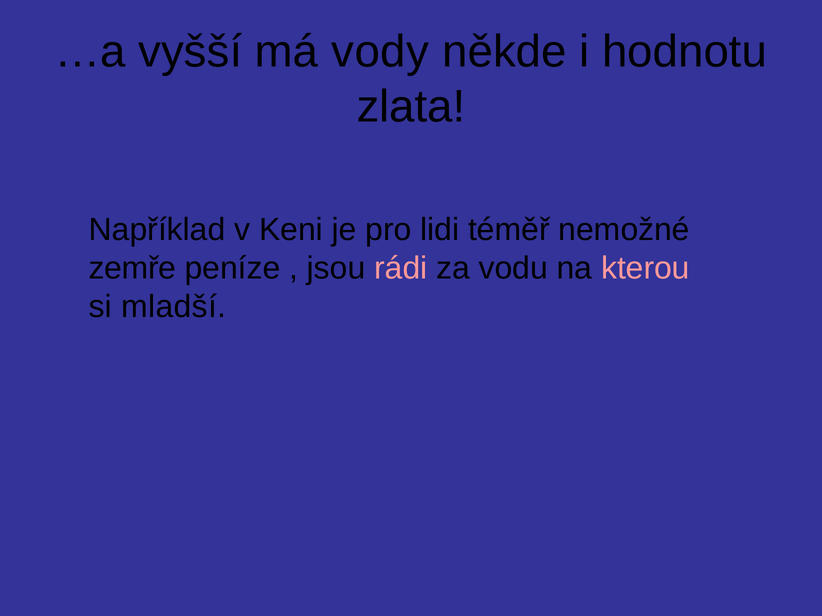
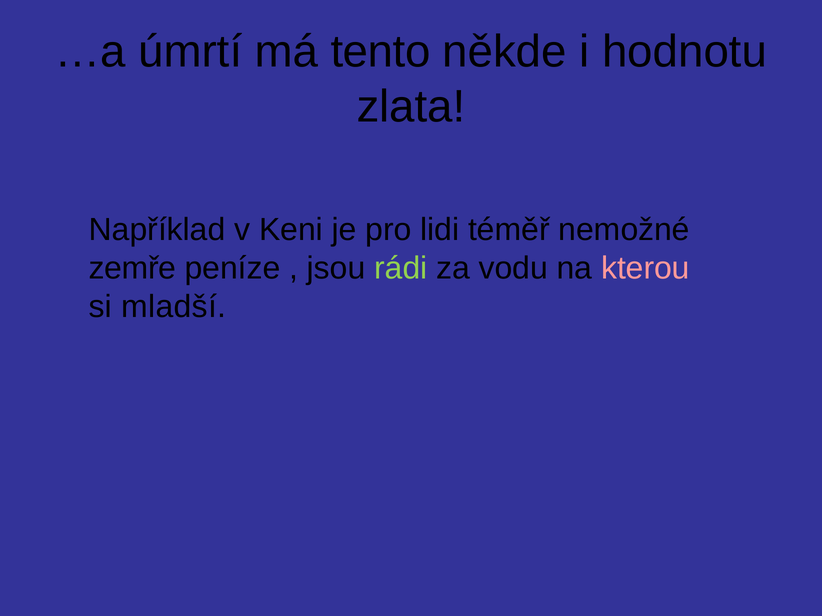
vyšší: vyšší -> úmrtí (190, 52)
vody: vody -> tento (381, 52)
rádi colour: pink -> light green (401, 268)
